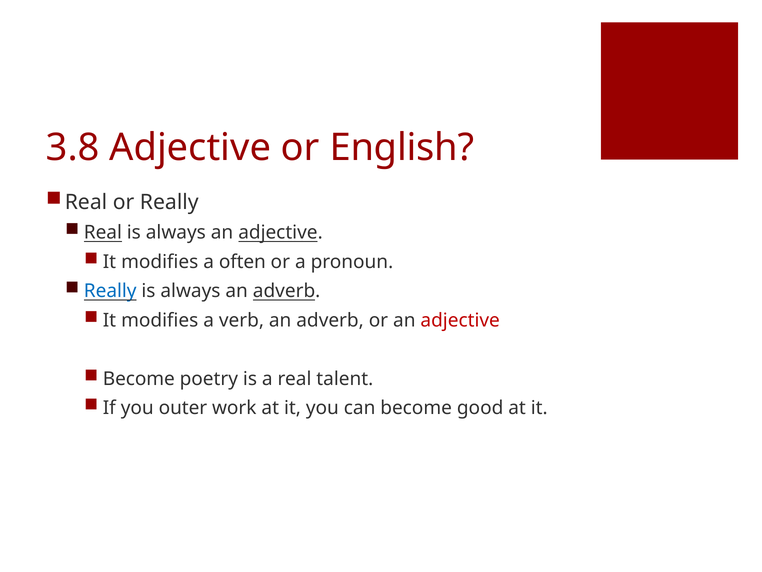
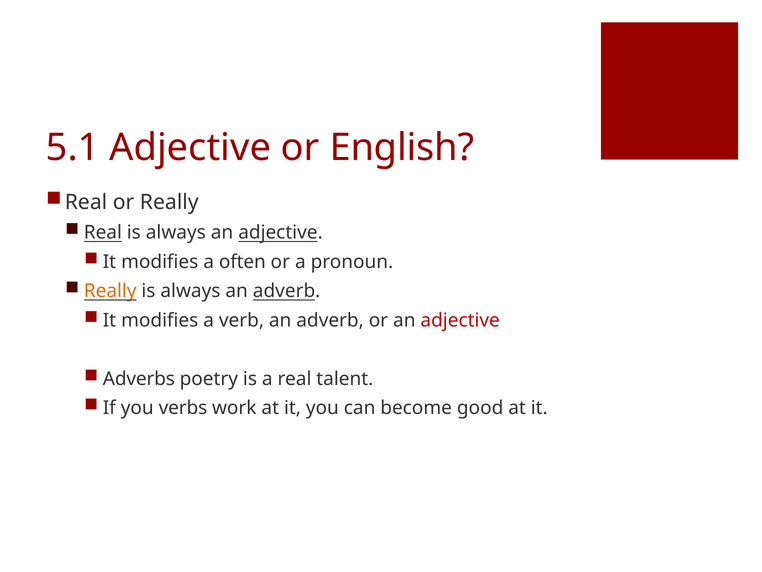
3.8: 3.8 -> 5.1 (73, 147)
Really colour: blue -> orange (110, 291)
Become: Become -> Adverbs (139, 379)
outer: outer -> verbs (183, 408)
